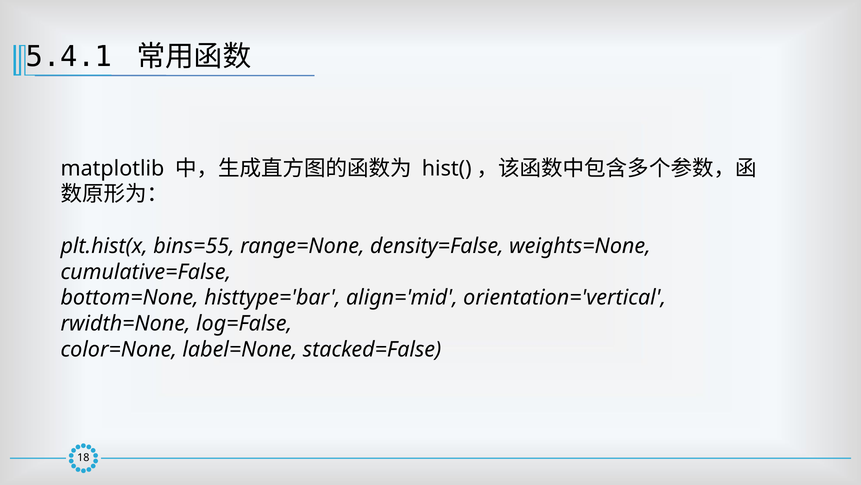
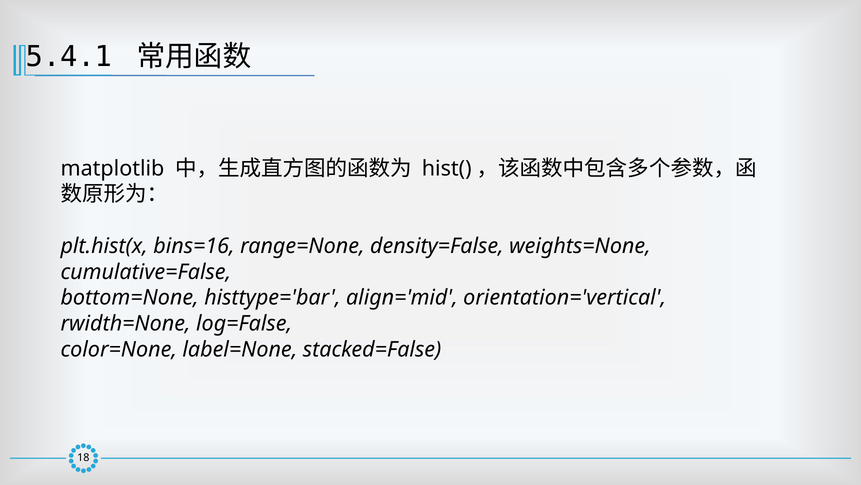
bins=55: bins=55 -> bins=16 (194, 246)
